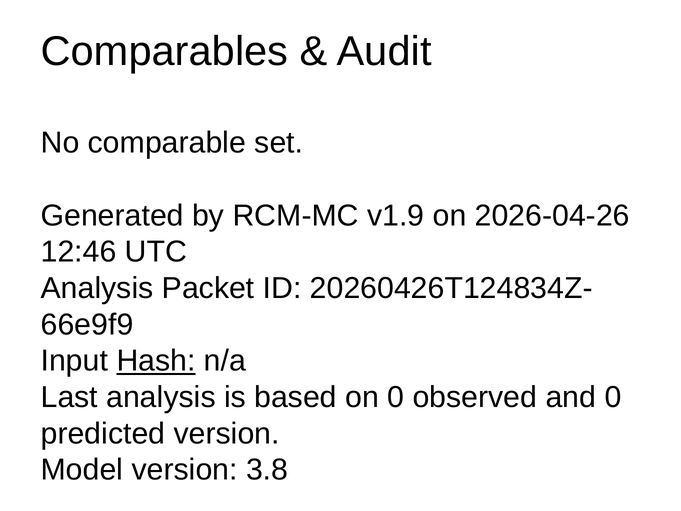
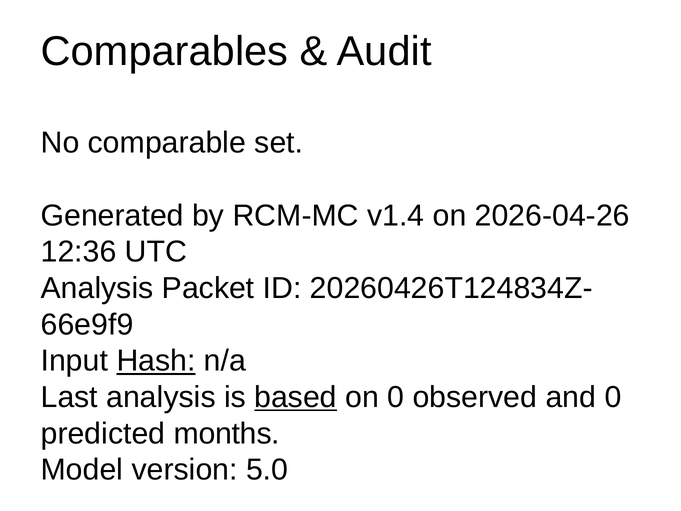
v1.9: v1.9 -> v1.4 (396, 215)
12:46: 12:46 -> 12:36 (79, 252)
based underline: none -> present (296, 397)
predicted version: version -> months (227, 433)
3.8: 3.8 -> 5.0 (267, 470)
